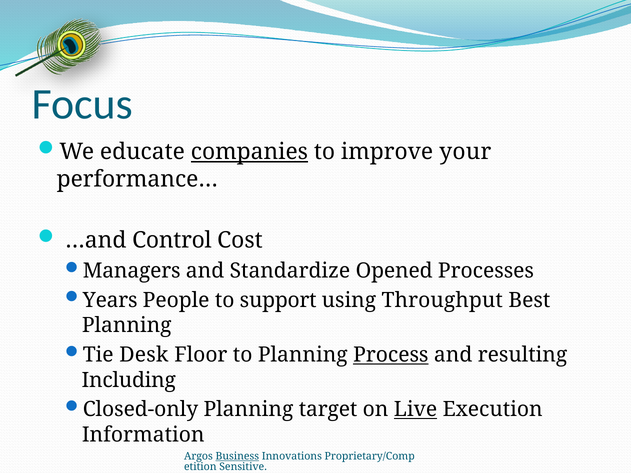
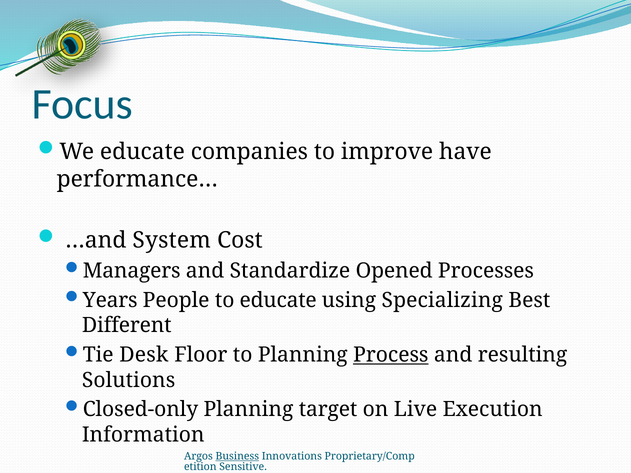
companies underline: present -> none (249, 152)
your: your -> have (465, 152)
Control: Control -> System (172, 241)
to support: support -> educate (278, 300)
Throughput: Throughput -> Specializing (442, 300)
Planning: Planning -> Different (127, 326)
Including: Including -> Solutions (129, 380)
Live underline: present -> none (416, 410)
